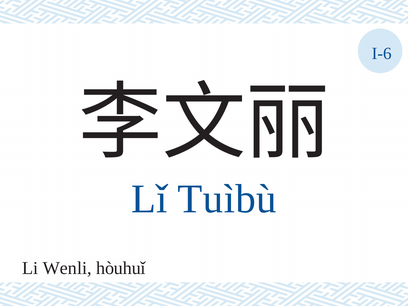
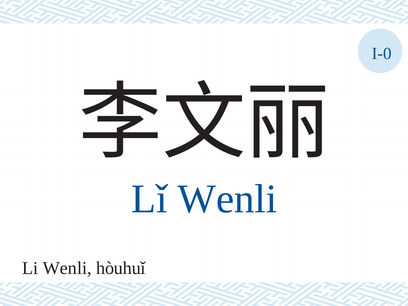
I-6: I-6 -> I-0 (382, 53)
Lǐ Tuìbù: Tuìbù -> Wenli (227, 199)
